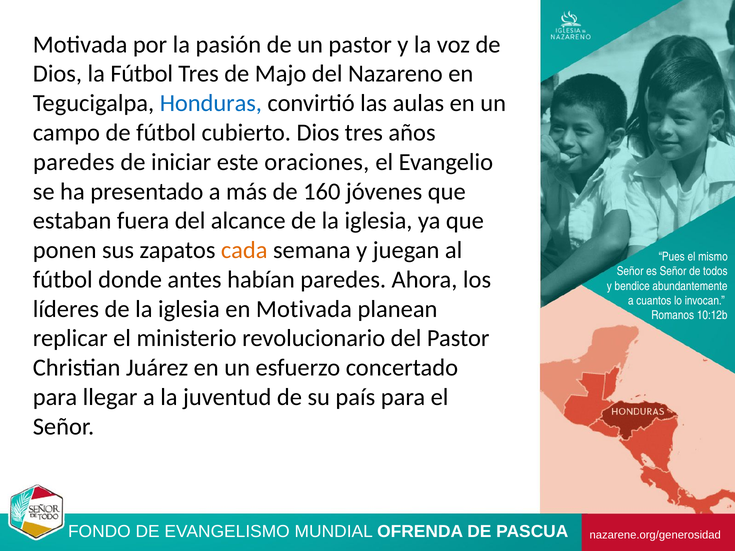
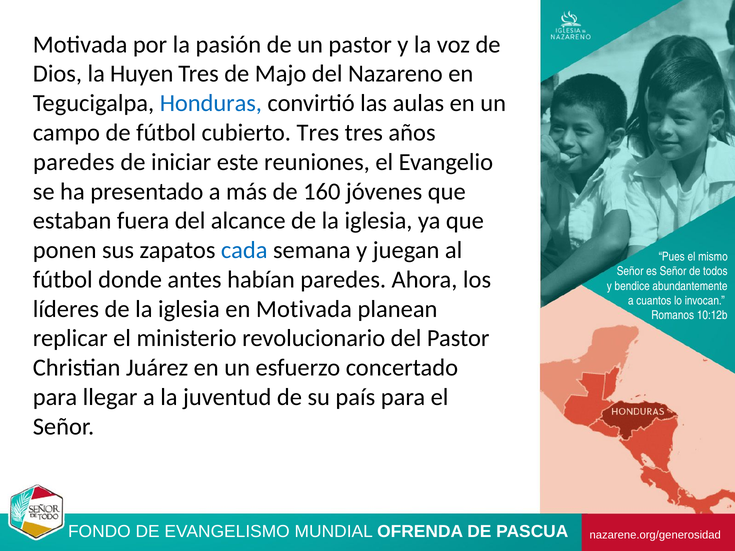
la Fútbol: Fútbol -> Huyen (142, 74)
cubierto Dios: Dios -> Tres (318, 133)
oraciones: oraciones -> reuniones (317, 162)
cada colour: orange -> blue (244, 250)
